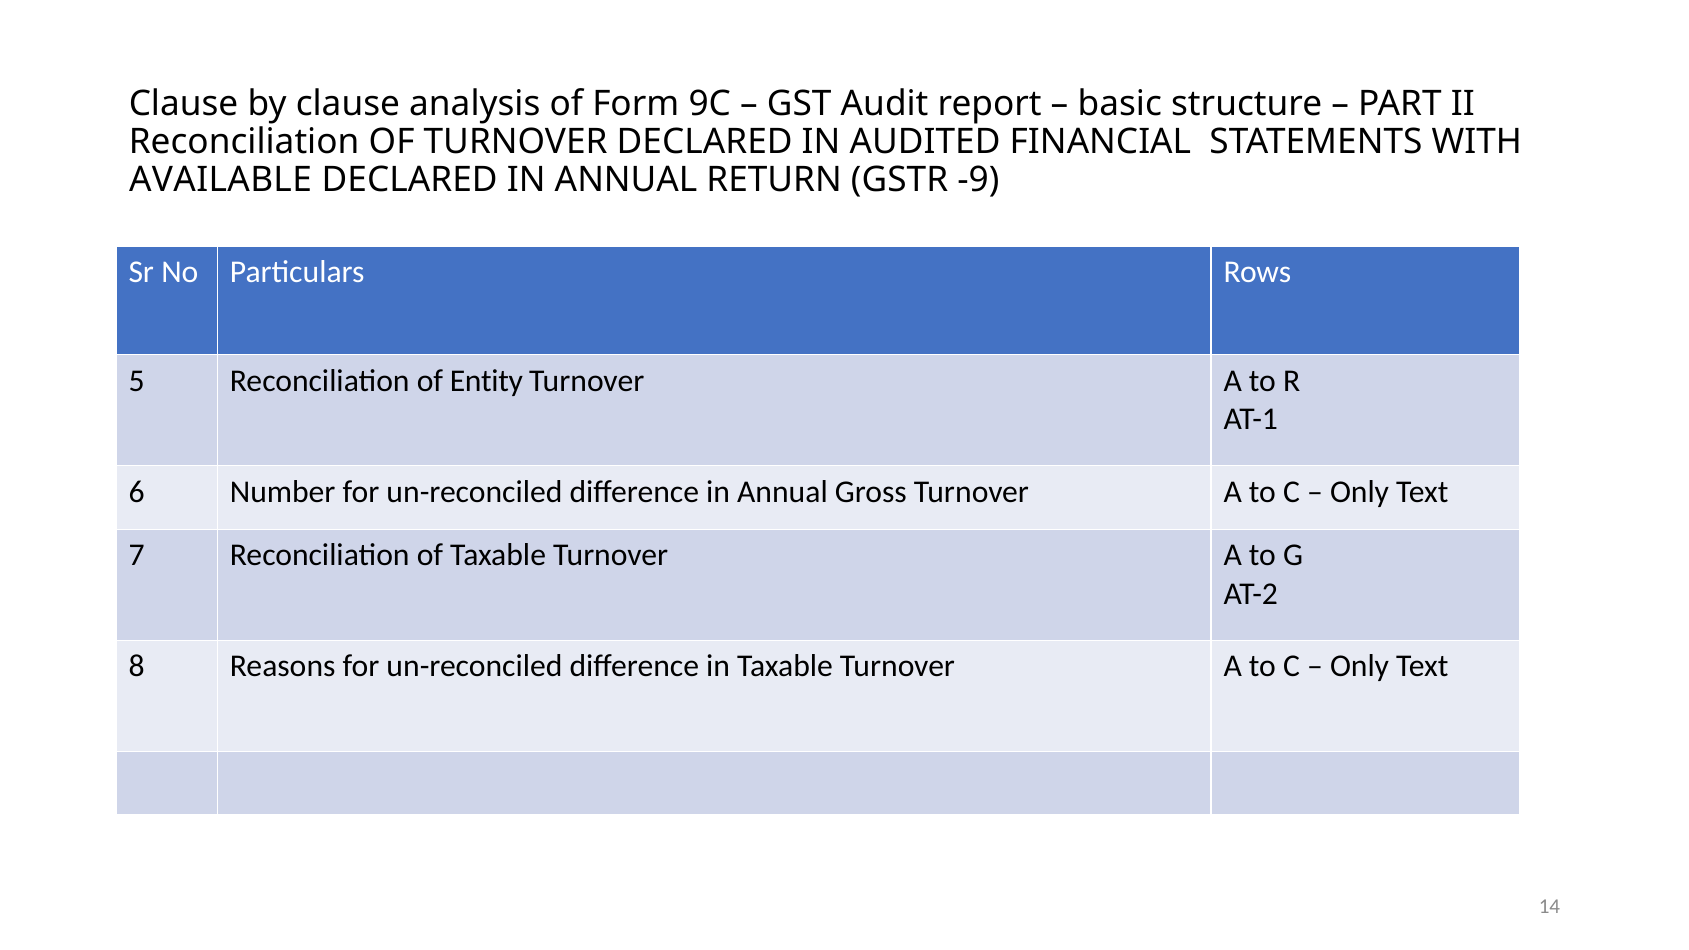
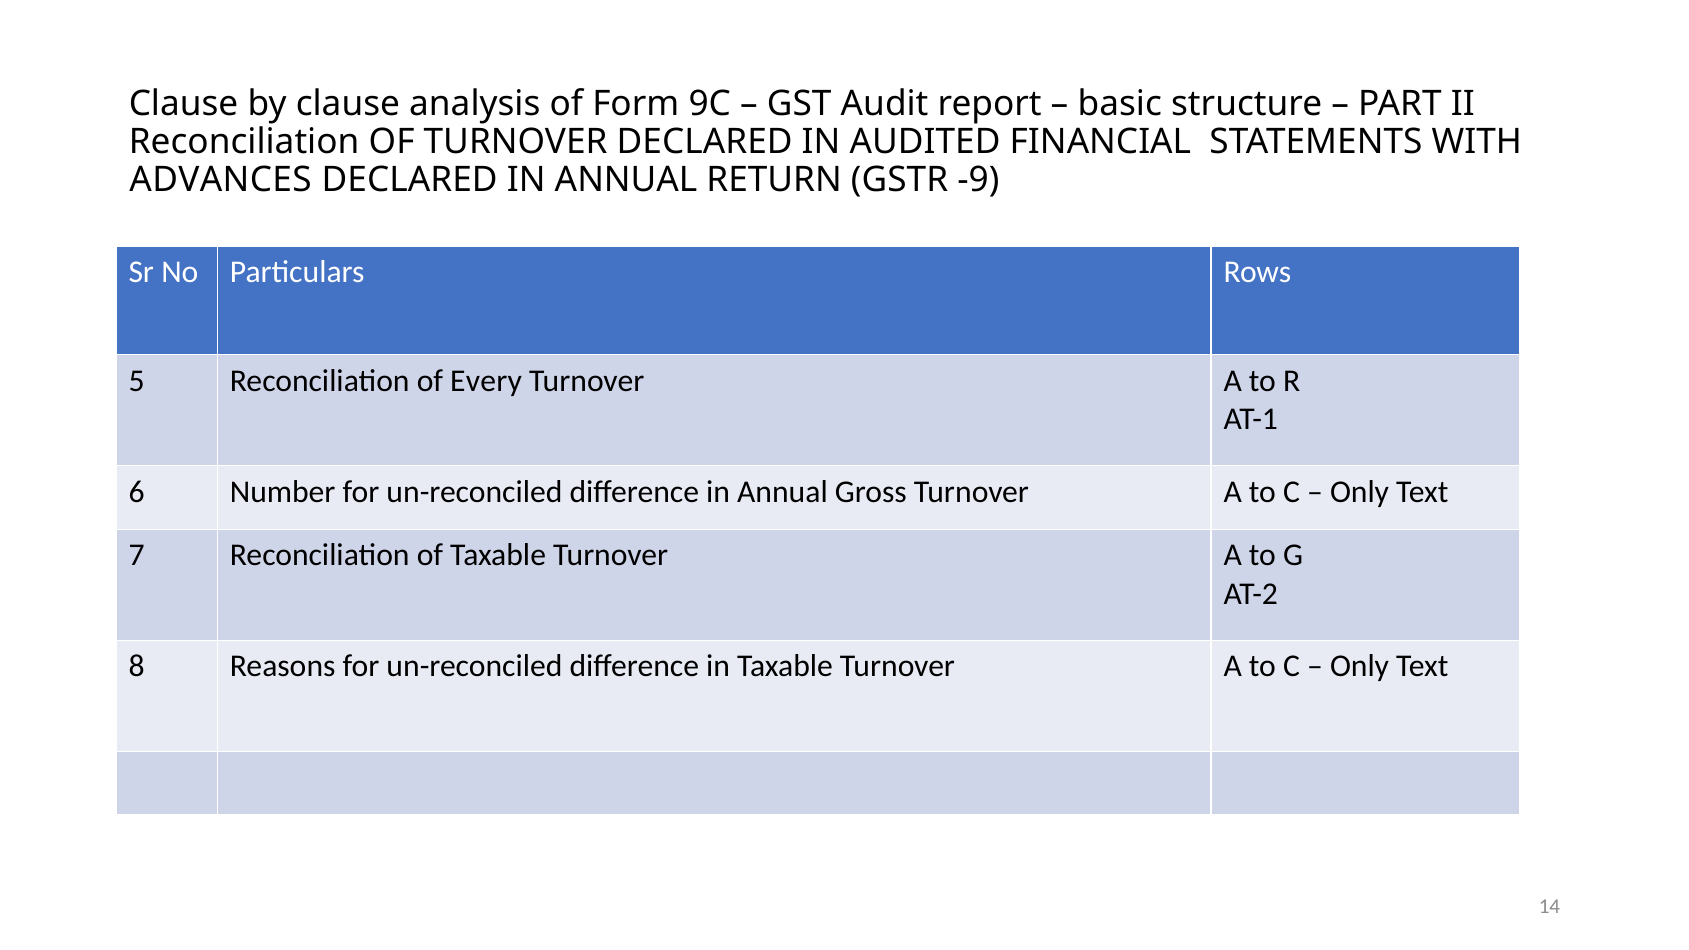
AVAILABLE: AVAILABLE -> ADVANCES (221, 180)
Entity: Entity -> Every (486, 381)
